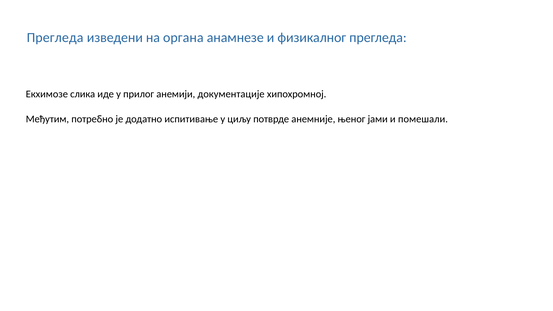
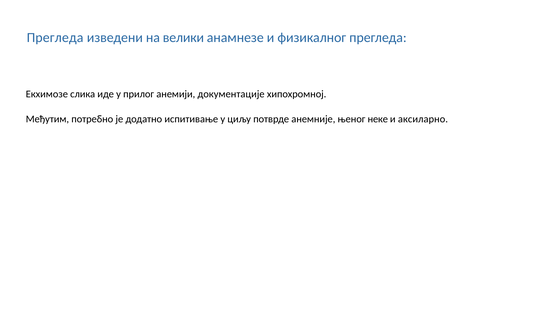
органа: органа -> велики (183, 38)
јами: јами -> неке (378, 119)
помешали: помешали -> аксиларно (423, 119)
